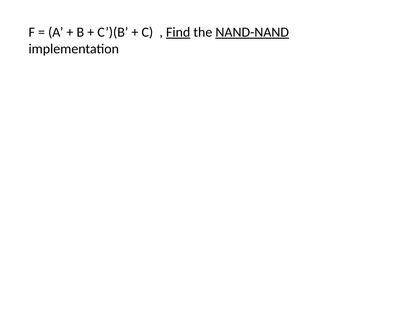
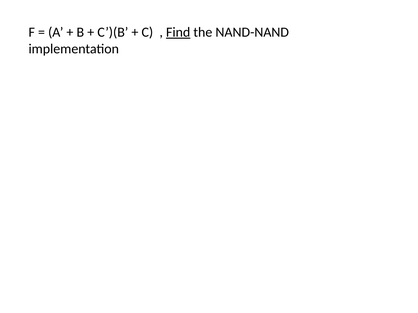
NAND-NAND underline: present -> none (252, 32)
